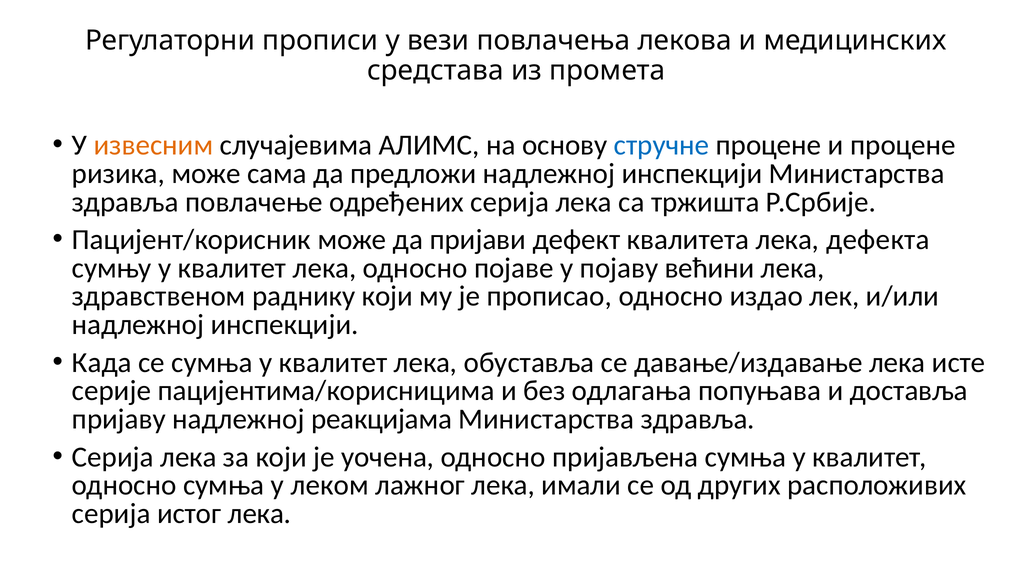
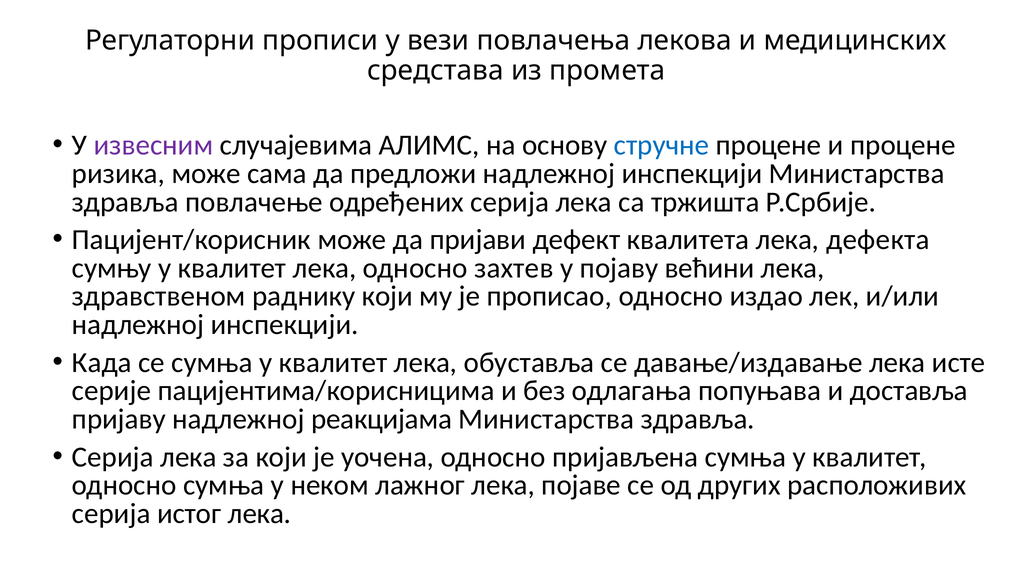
извесним colour: orange -> purple (154, 145)
појаве: појаве -> захтев (514, 268)
леком: леком -> неком (330, 485)
имали: имали -> појаве (581, 485)
